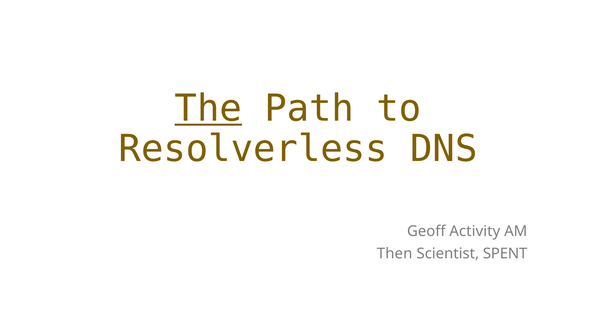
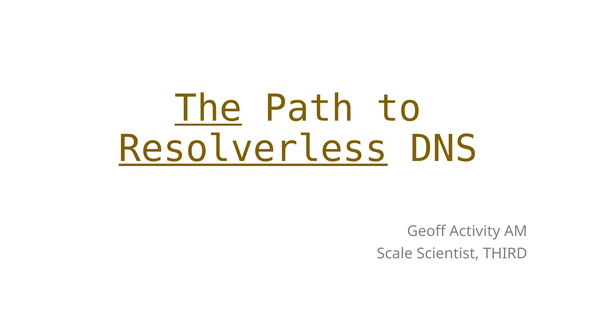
Resolverless underline: none -> present (253, 149)
Then: Then -> Scale (395, 254)
SPENT: SPENT -> THIRD (505, 254)
